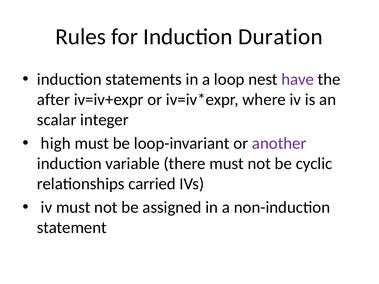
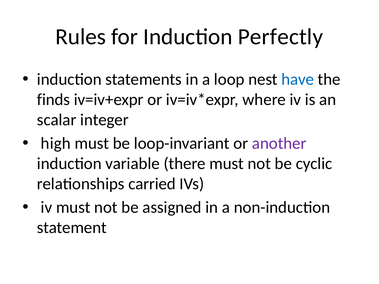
Duration: Duration -> Perfectly (280, 37)
have colour: purple -> blue (298, 80)
after: after -> finds (53, 100)
